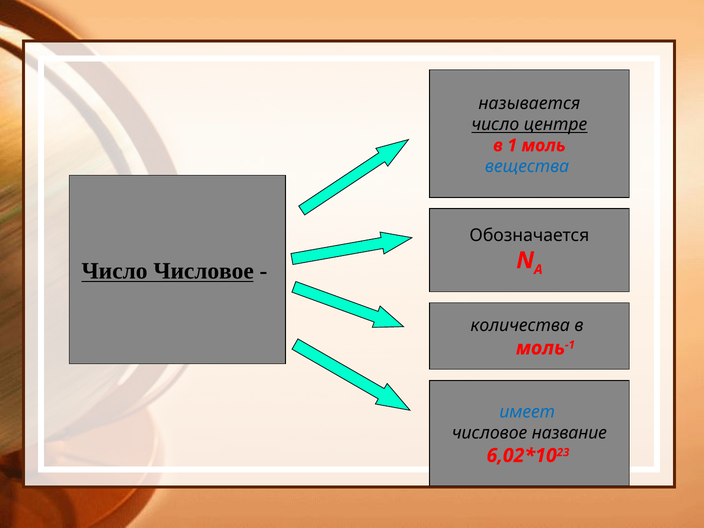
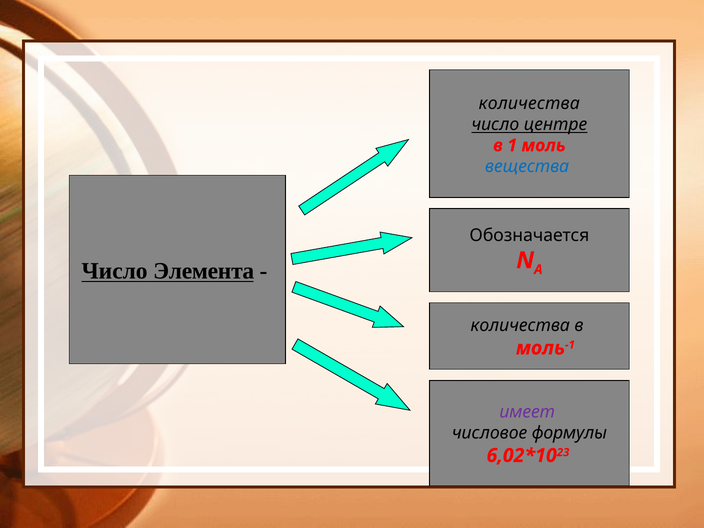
называется: называется -> количества (529, 103)
Число Числовое: Числовое -> Элемента (204, 271)
имеет colour: blue -> purple (527, 412)
название: название -> формулы (569, 433)
